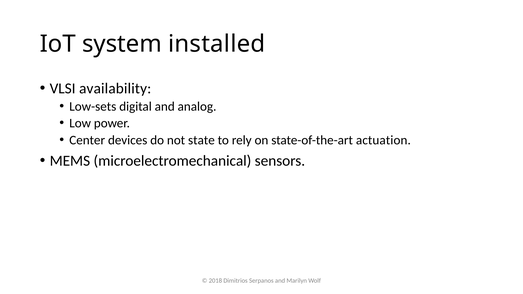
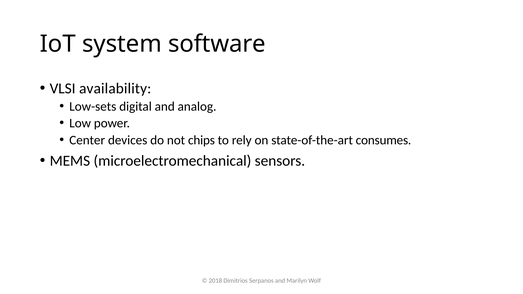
installed: installed -> software (217, 44)
state: state -> chips (201, 140)
actuation: actuation -> consumes (384, 140)
